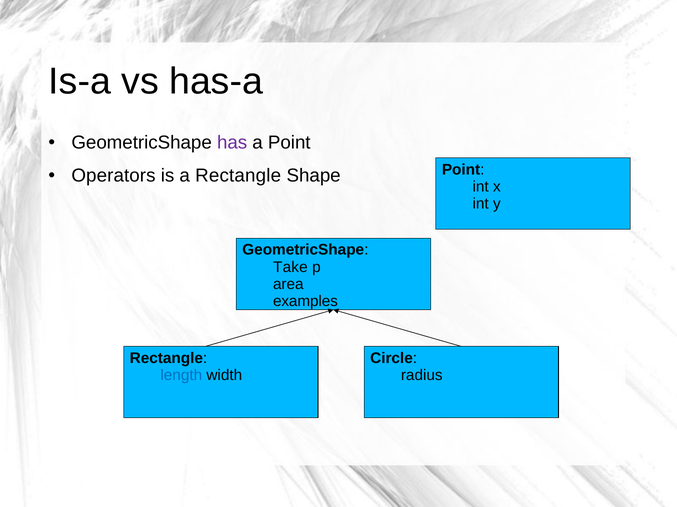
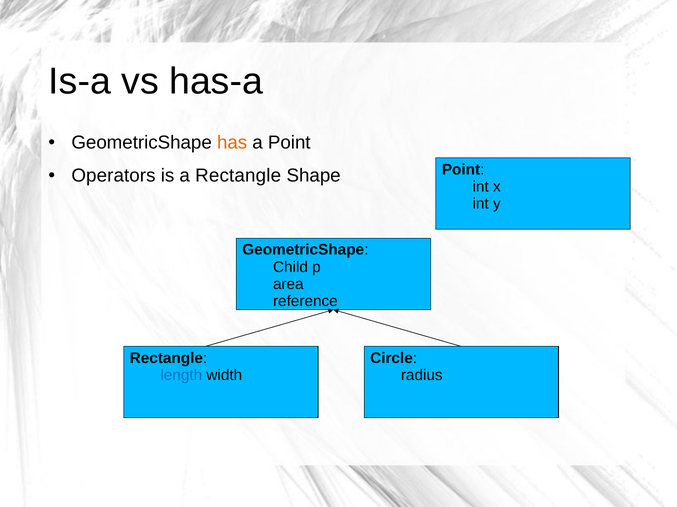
has colour: purple -> orange (232, 143)
Take: Take -> Child (290, 267)
examples: examples -> reference (305, 302)
